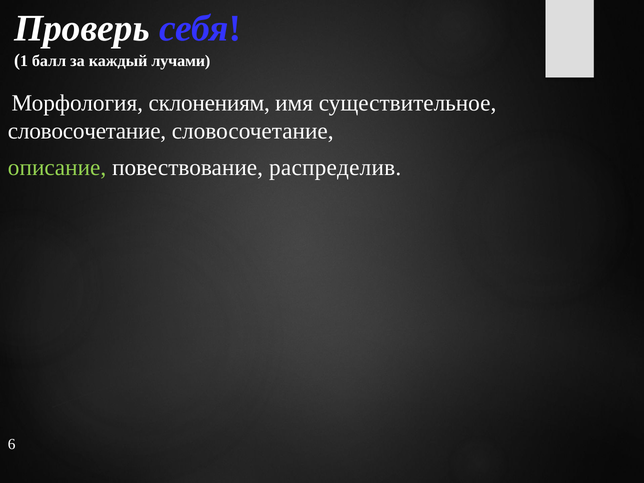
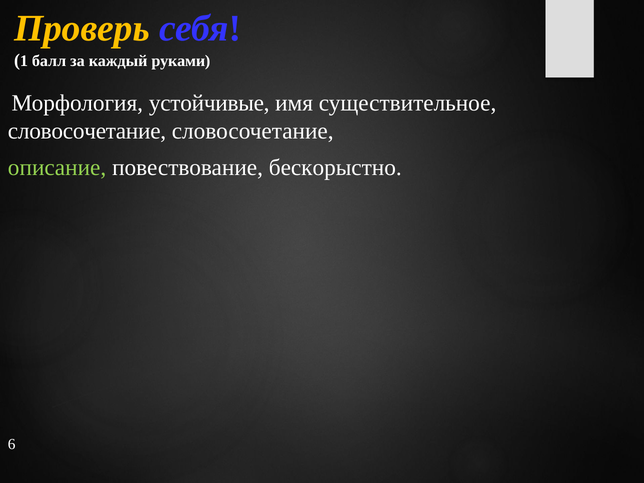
Проверь colour: white -> yellow (82, 28)
лучами: лучами -> руками (181, 61)
склонениям: склонениям -> устойчивые (209, 103)
распределив: распределив -> бескорыстно (335, 168)
